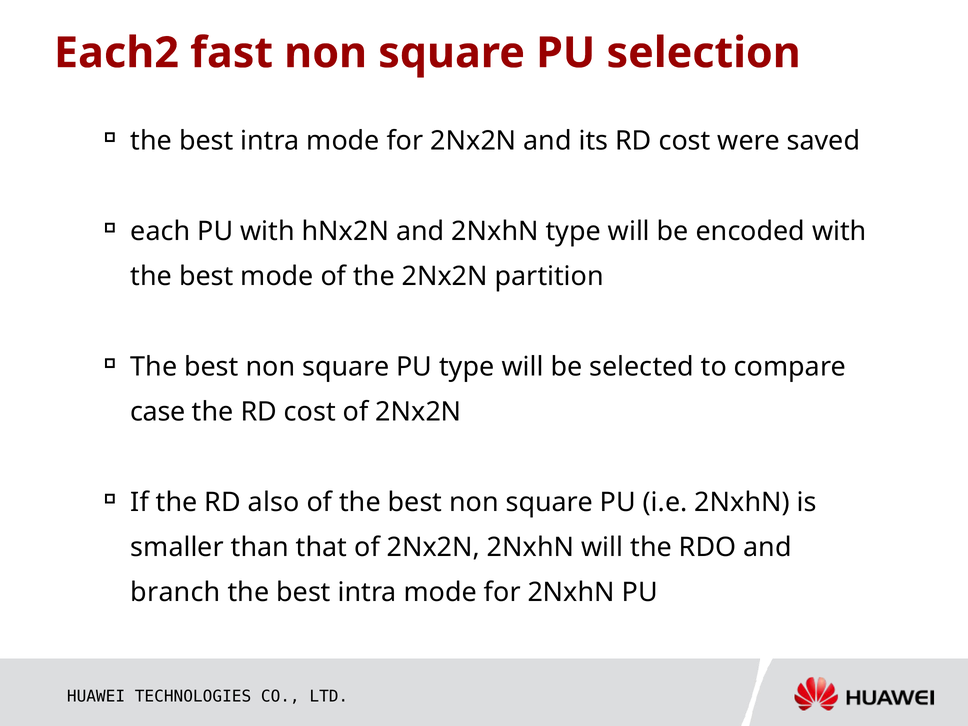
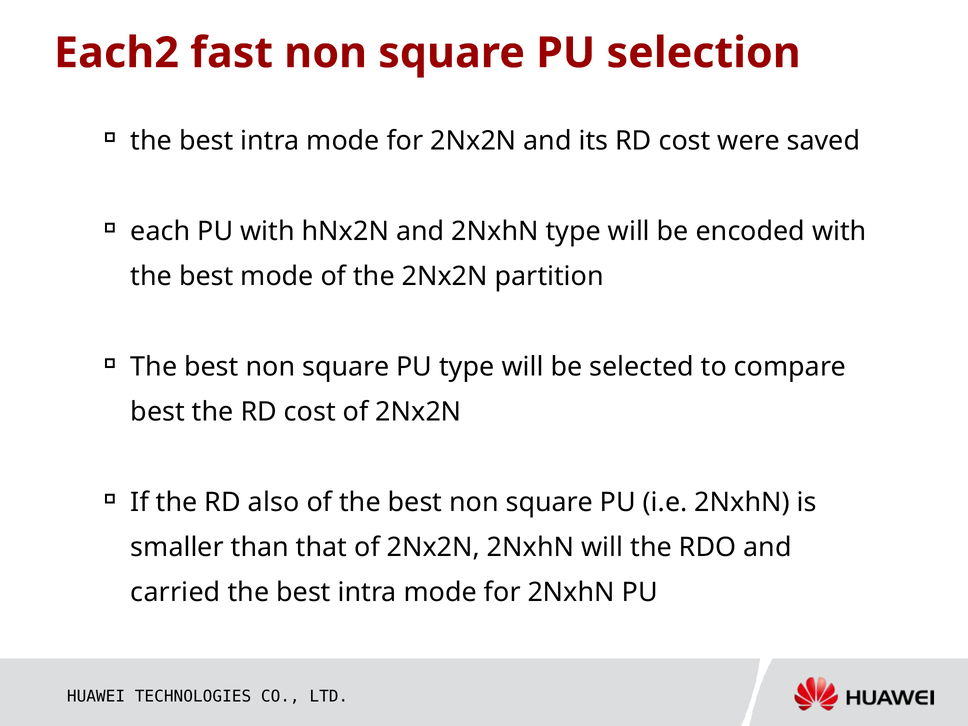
case: case -> best (158, 412)
branch: branch -> carried (175, 593)
